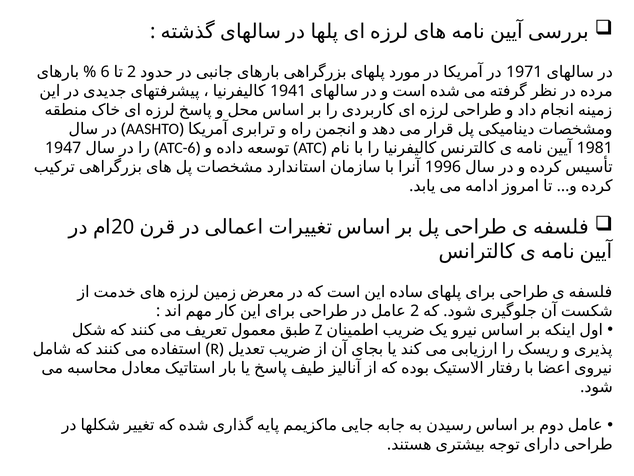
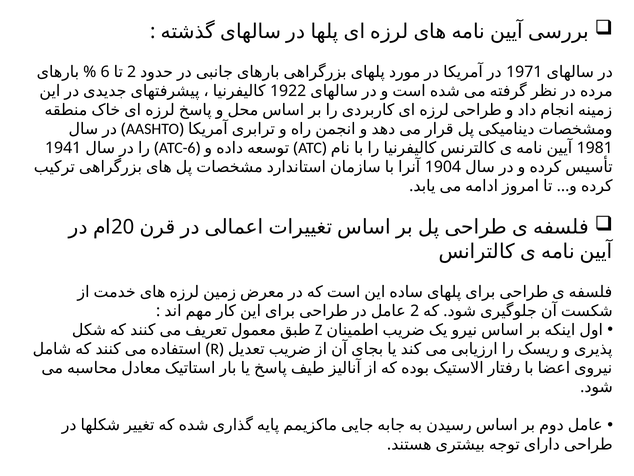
1941: 1941 -> 1922 (288, 91)
1947: 1947 -> 1941 (63, 148)
1996: 1996 -> 1904 (443, 167)
